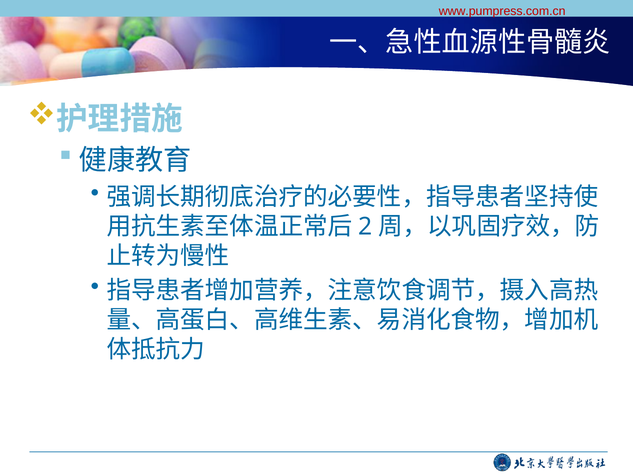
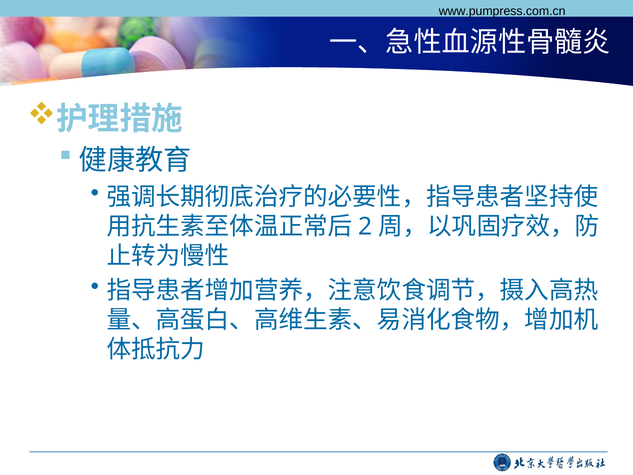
www.pumpress.com.cn colour: red -> black (502, 11)
